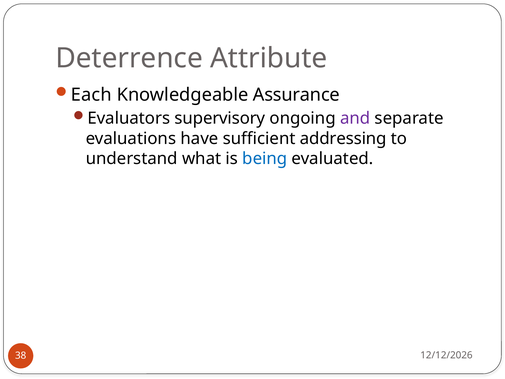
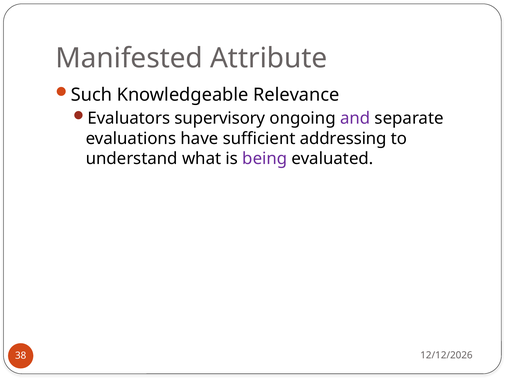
Deterrence: Deterrence -> Manifested (129, 58)
Each: Each -> Such (91, 95)
Assurance: Assurance -> Relevance (296, 95)
being colour: blue -> purple (265, 159)
